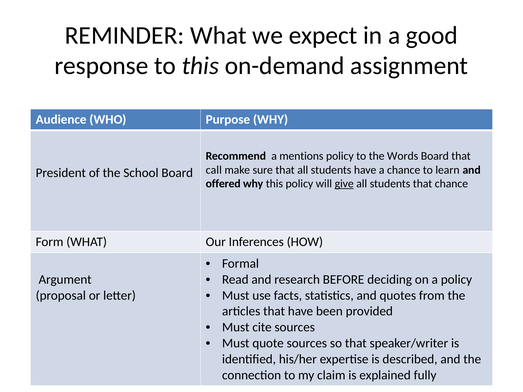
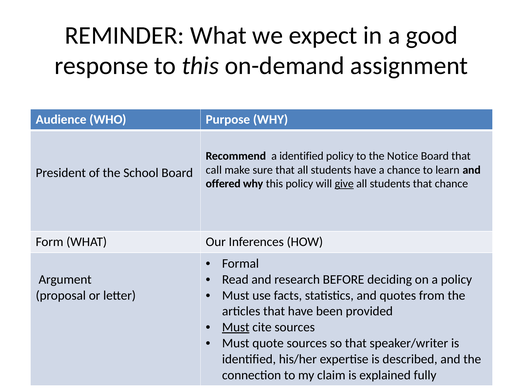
a mentions: mentions -> identified (301, 156)
Words: Words -> Notice (403, 156)
Must underline: none -> present (236, 327)
